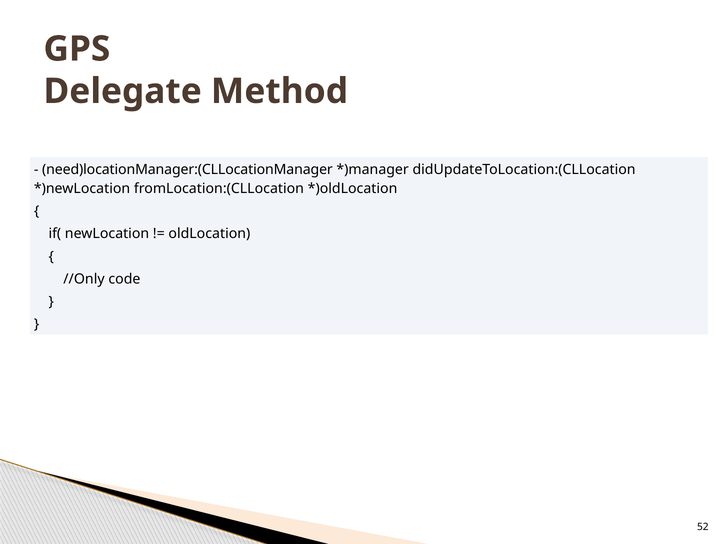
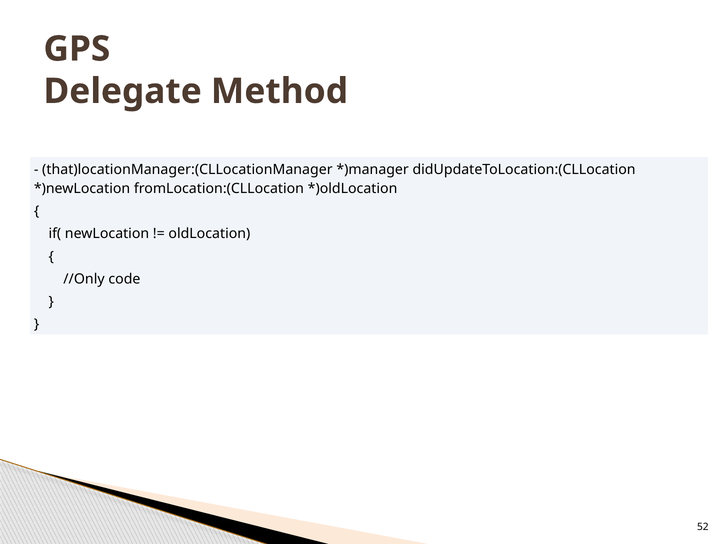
need)locationManager:(CLLocationManager: need)locationManager:(CLLocationManager -> that)locationManager:(CLLocationManager (187, 170)
